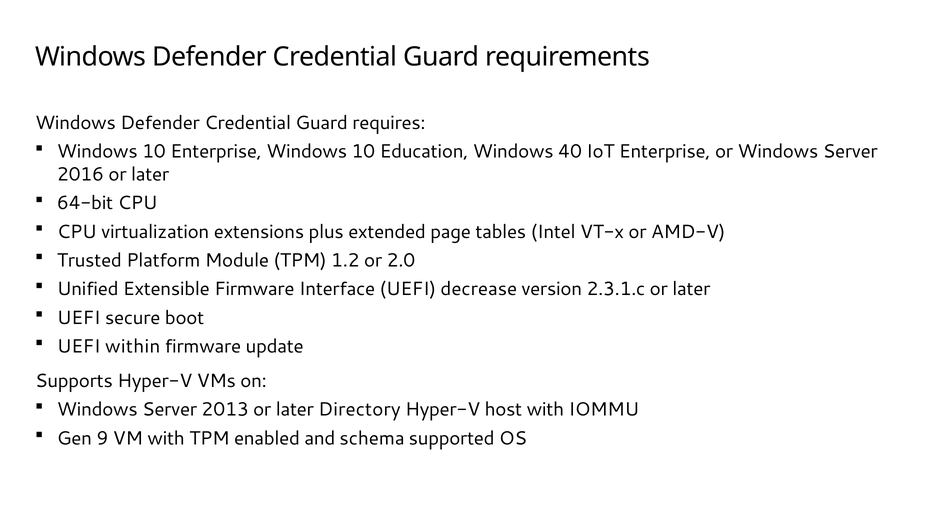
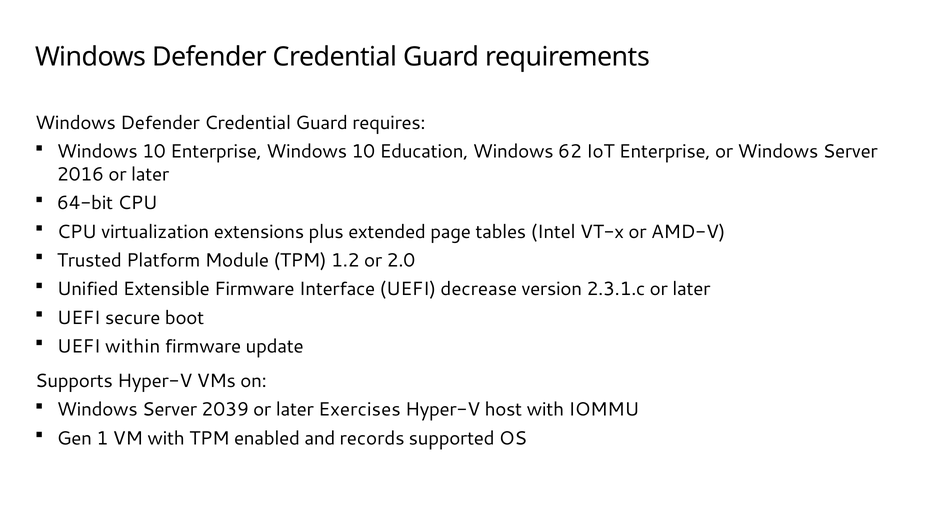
40: 40 -> 62 (570, 152)
2013: 2013 -> 2039 (225, 410)
Directory: Directory -> Exercises (359, 410)
9: 9 -> 1 (102, 439)
schema: schema -> records (372, 439)
